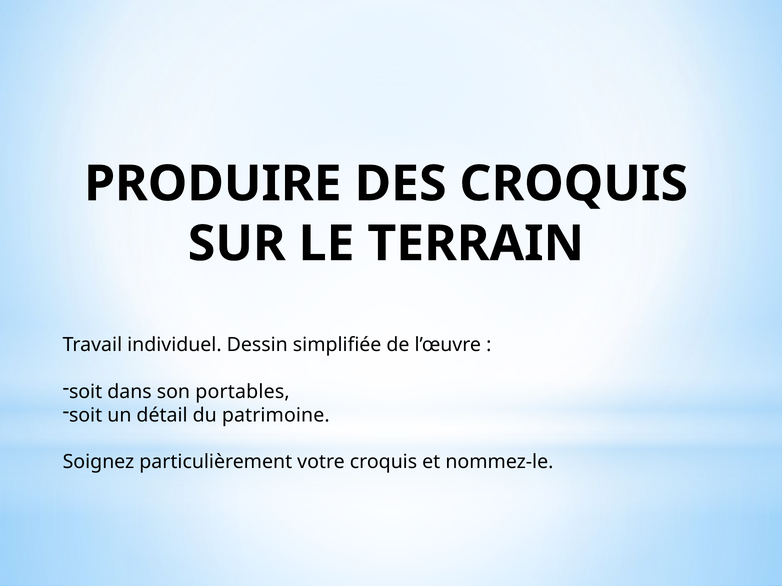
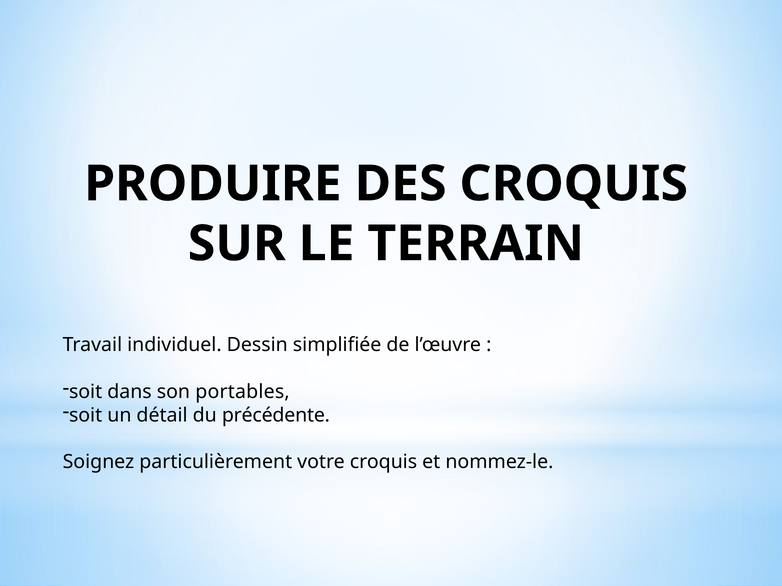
patrimoine: patrimoine -> précédente (276, 415)
